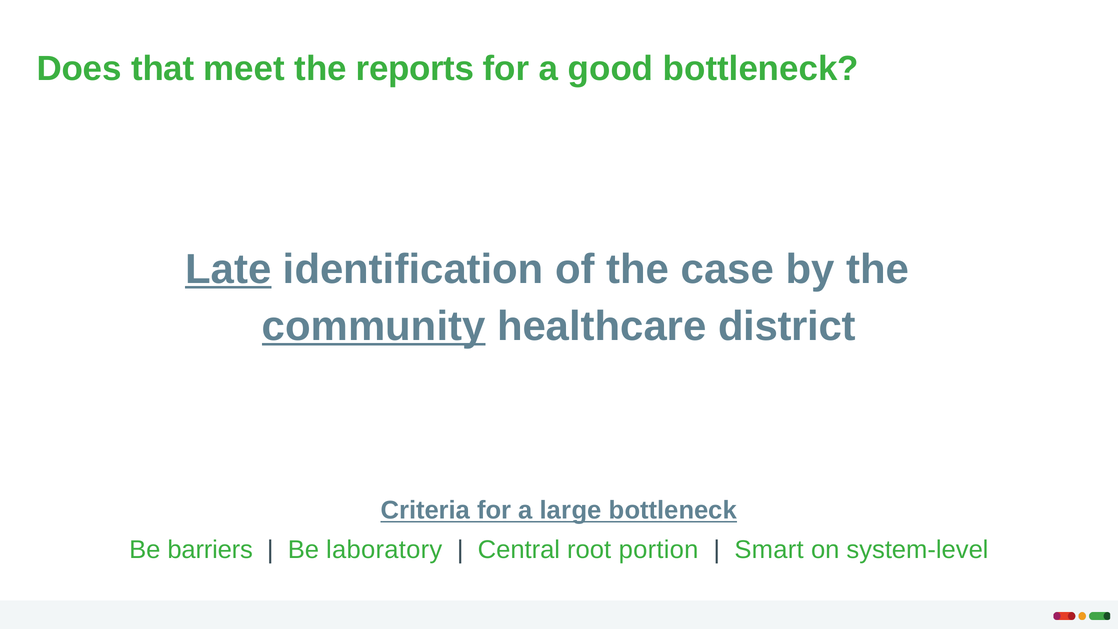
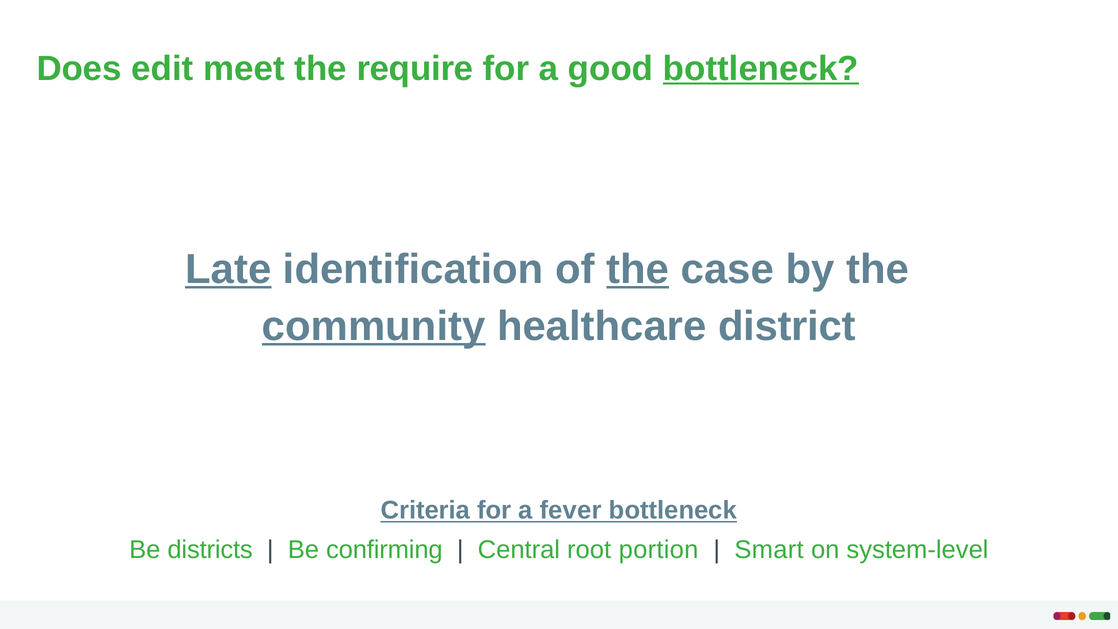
that: that -> edit (163, 68)
reports: reports -> require (415, 68)
bottleneck underline: none -> present (761, 68)
the underline: none -> present (638, 269)
large: large -> fever (571, 510)
barriers: barriers -> districts (210, 550)
laboratory: laboratory -> confirming (384, 550)
